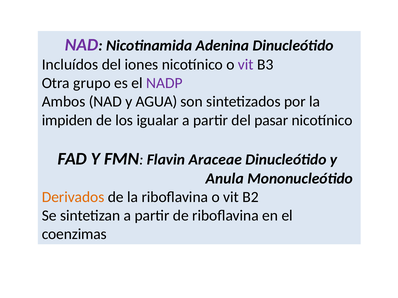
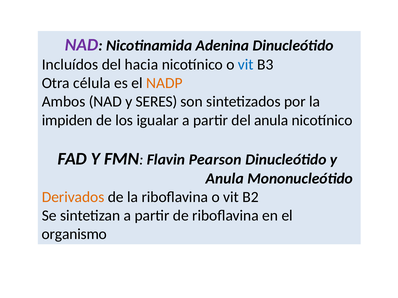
iones: iones -> hacia (141, 65)
vit colour: purple -> blue (246, 65)
grupo: grupo -> célula (92, 83)
NADP colour: purple -> orange (164, 83)
AGUA: AGUA -> SERES (157, 102)
del pasar: pasar -> anula (271, 120)
Araceae: Araceae -> Pearson (215, 160)
coenzimas: coenzimas -> organismo (74, 235)
